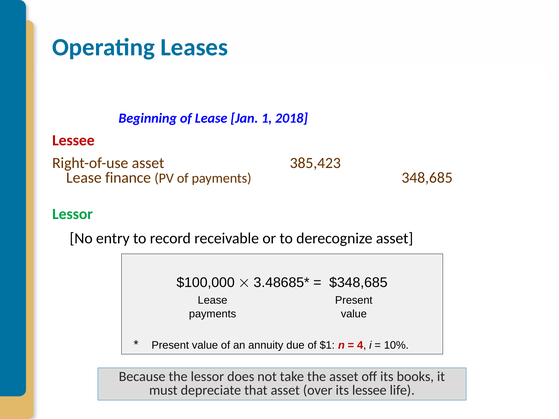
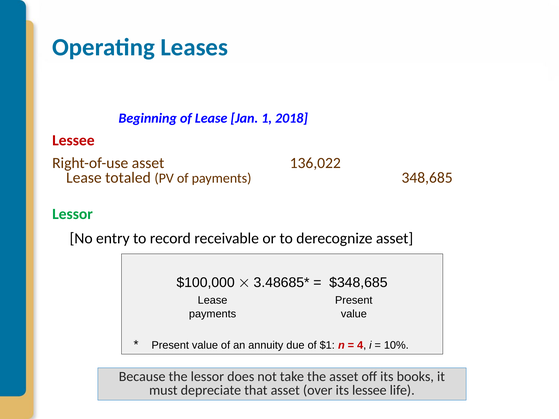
385,423: 385,423 -> 136,022 (315, 163)
finance: finance -> totaled (128, 178)
